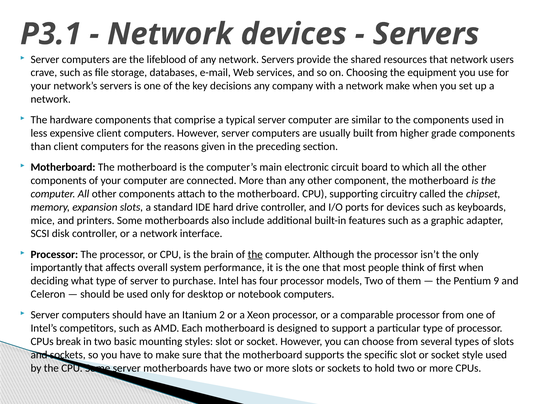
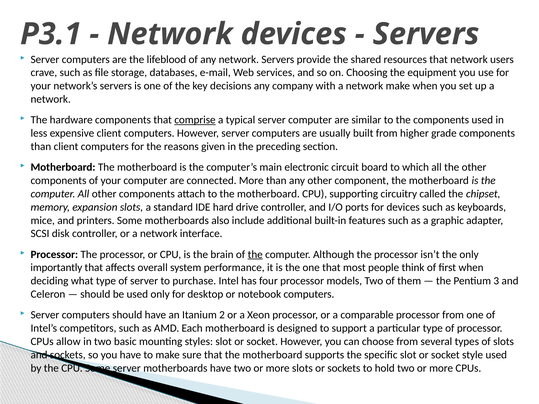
comprise underline: none -> present (195, 120)
9: 9 -> 3 (496, 281)
break: break -> allow (68, 342)
